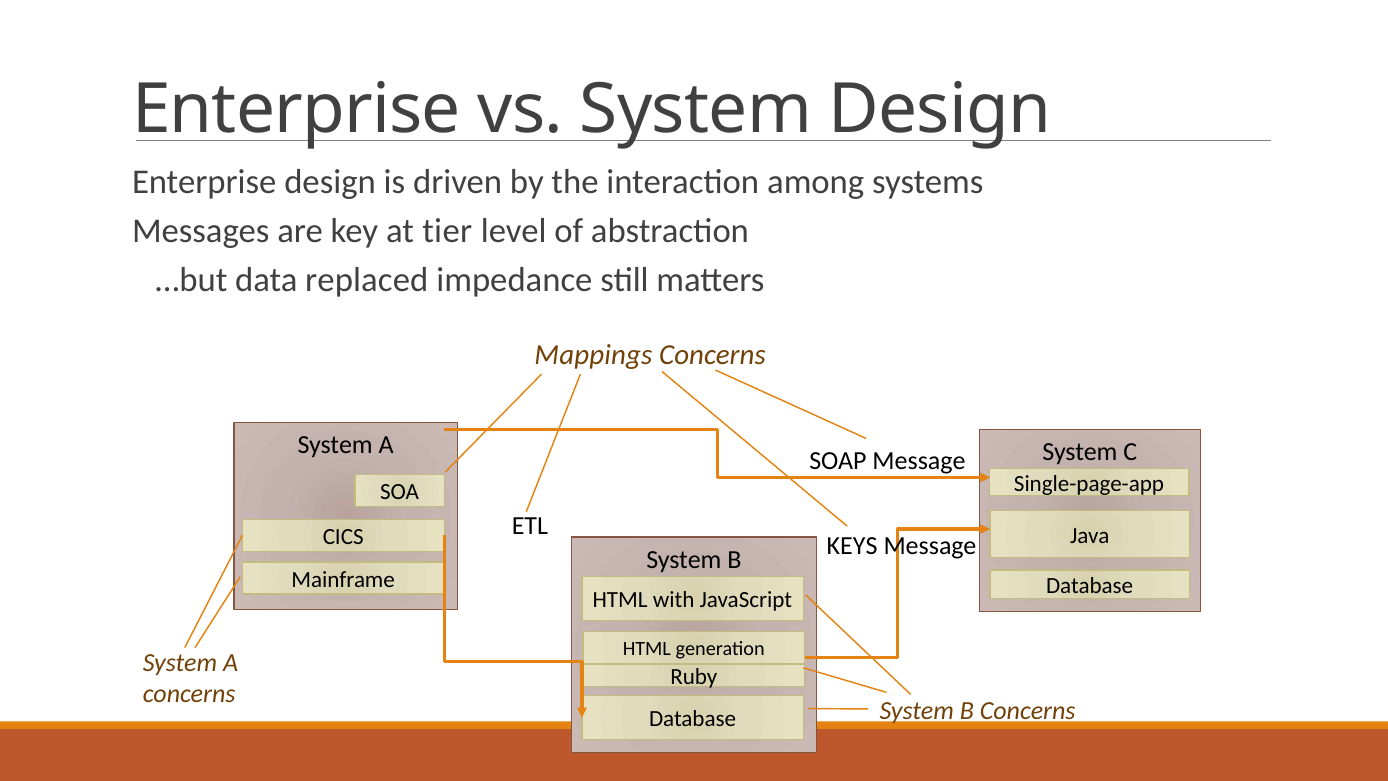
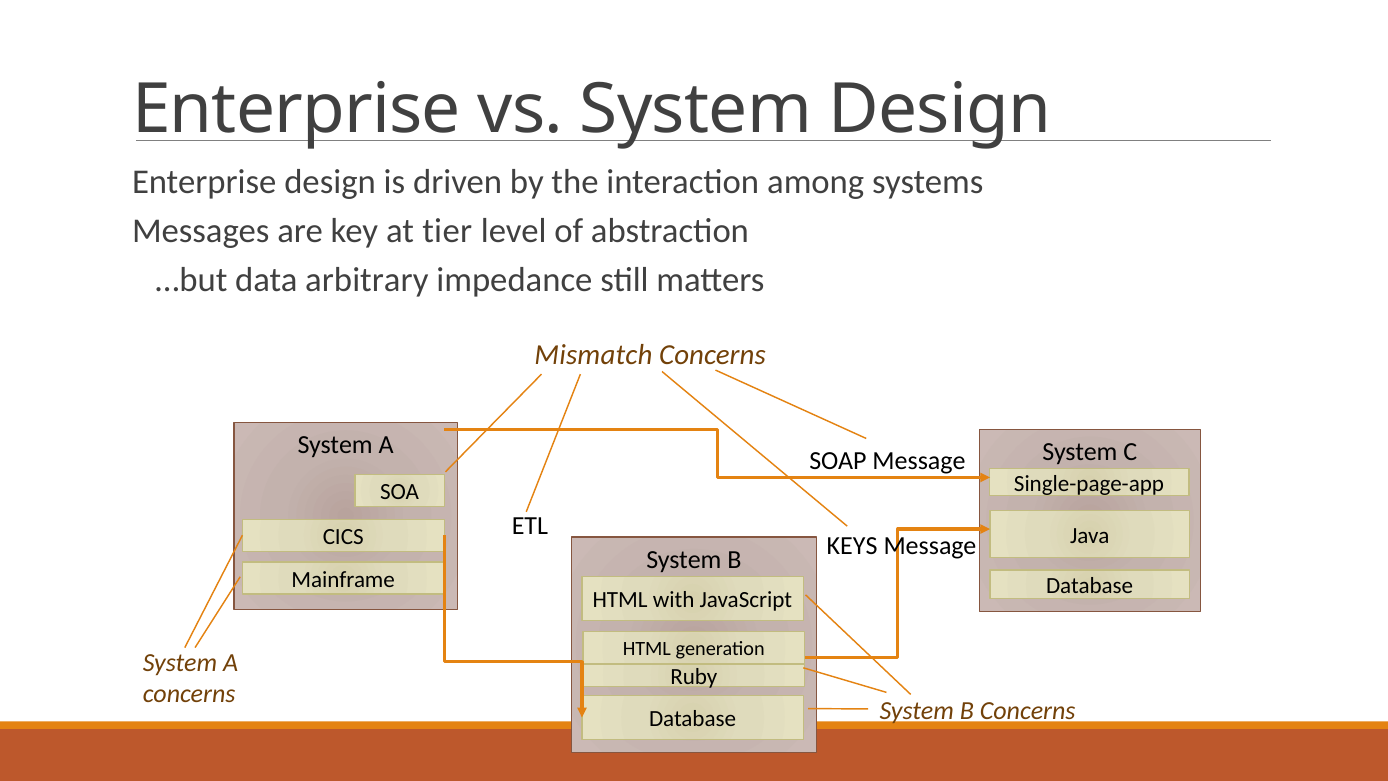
replaced: replaced -> arbitrary (367, 280)
Mappings: Mappings -> Mismatch (593, 355)
